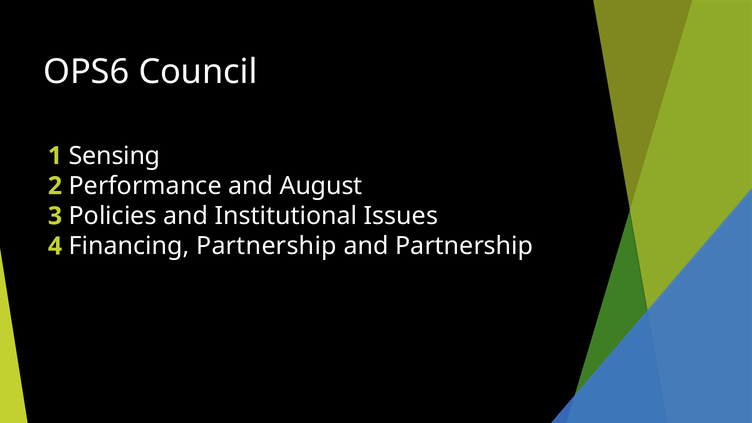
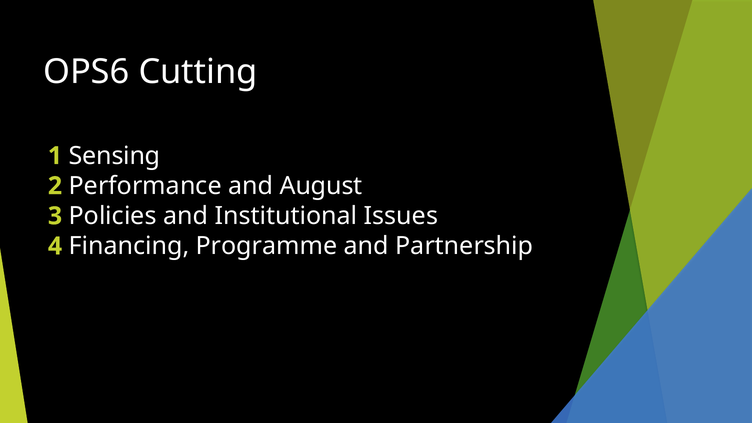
Council: Council -> Cutting (198, 72)
Financing Partnership: Partnership -> Programme (267, 246)
